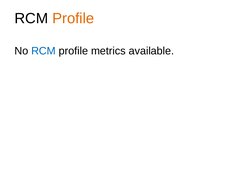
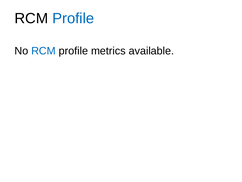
Profile colour: orange -> blue (73, 18)
